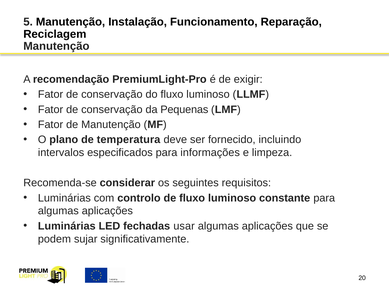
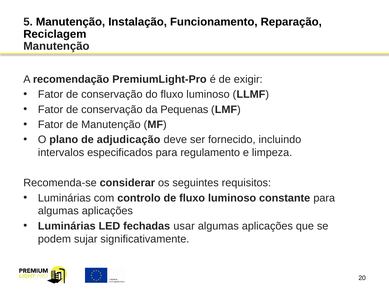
temperatura: temperatura -> adjudicação (129, 140)
informações: informações -> regulamento (210, 153)
